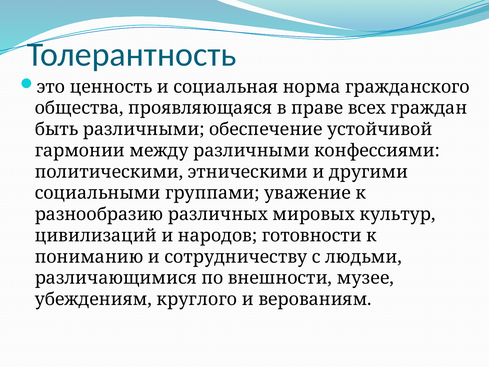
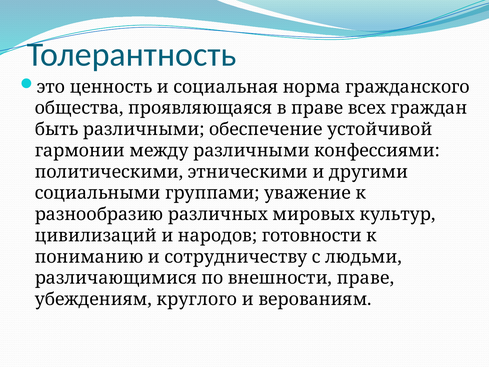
внешности музее: музее -> праве (365, 278)
